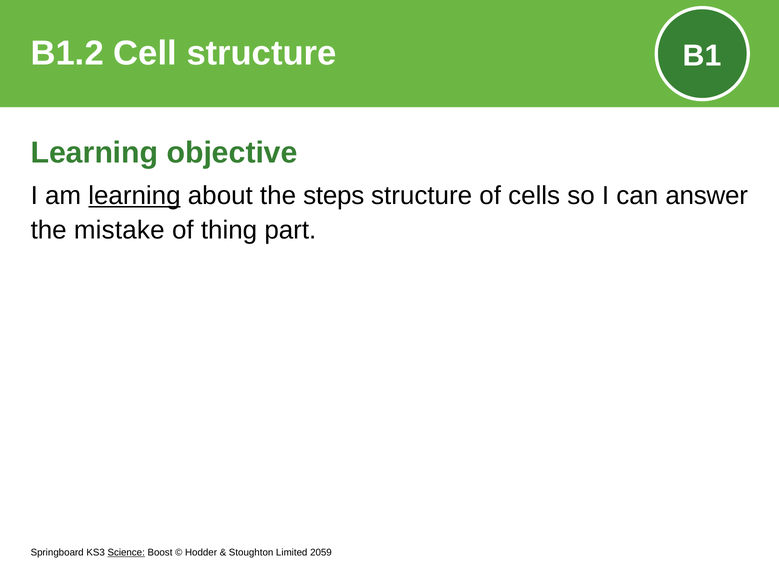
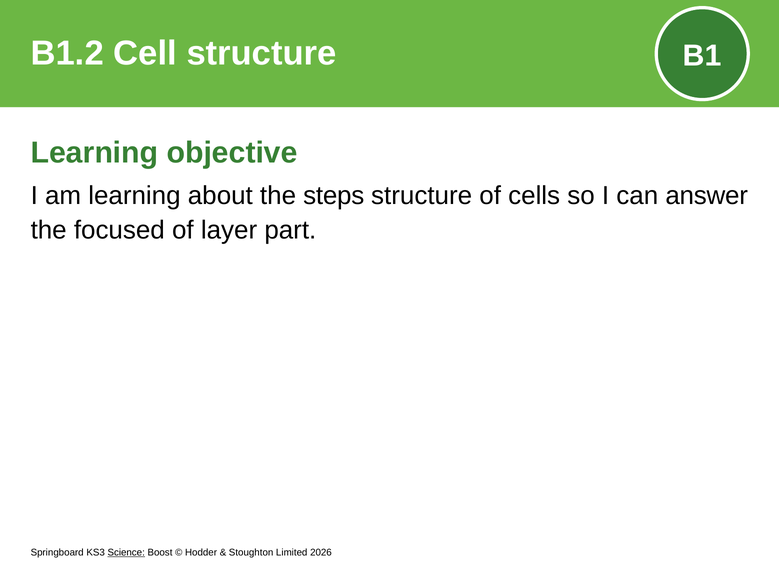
learning underline: present -> none (134, 196)
mistake: mistake -> focused (119, 230)
thing: thing -> layer (229, 230)
2059: 2059 -> 2026 (321, 553)
